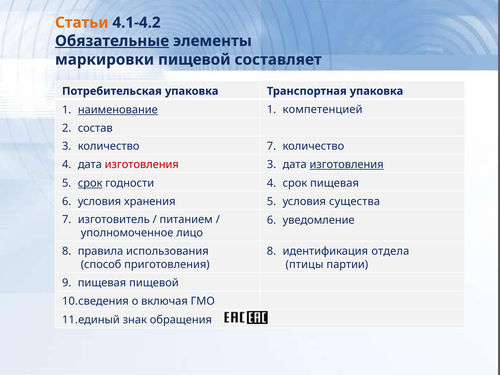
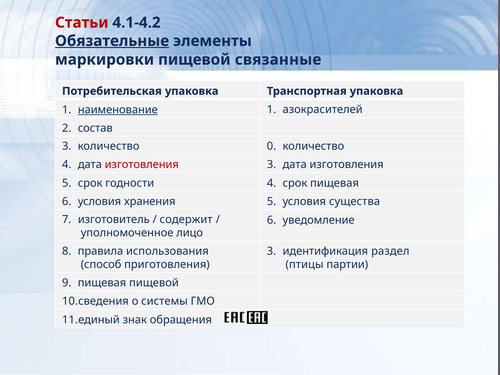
Статьи colour: orange -> red (82, 23)
составляет: составляет -> связанные (278, 60)
компетенцией: компетенцией -> азокрасителей (323, 109)
количество 7: 7 -> 0 (271, 146)
изготовления underline: present -> none (347, 164)
срок underline: present -> none (90, 183)
питанием: питанием -> содержит (186, 219)
использования 8: 8 -> 3 (271, 251)
отдела: отдела -> раздел (390, 251)
включая: включая -> системы (164, 301)
